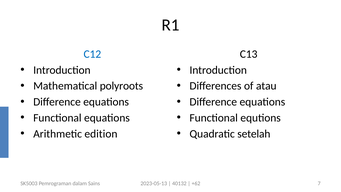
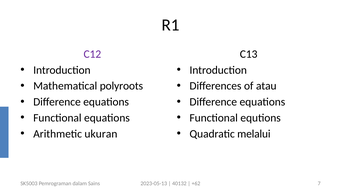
C12 colour: blue -> purple (92, 54)
edition: edition -> ukuran (101, 134)
setelah: setelah -> melalui (254, 134)
